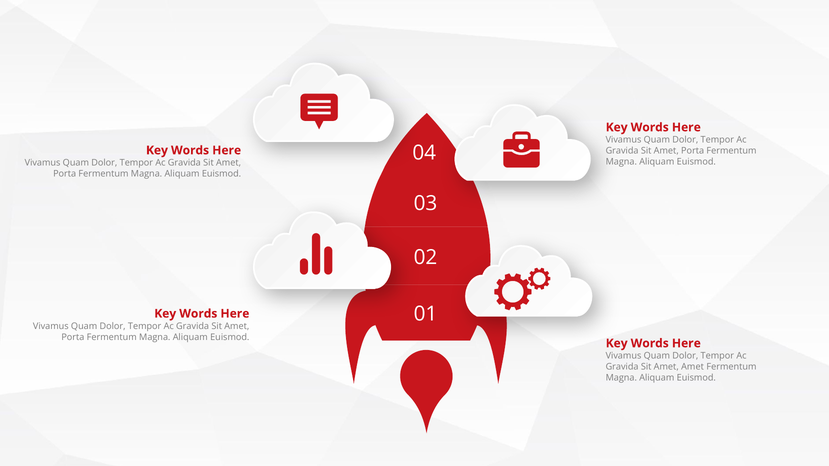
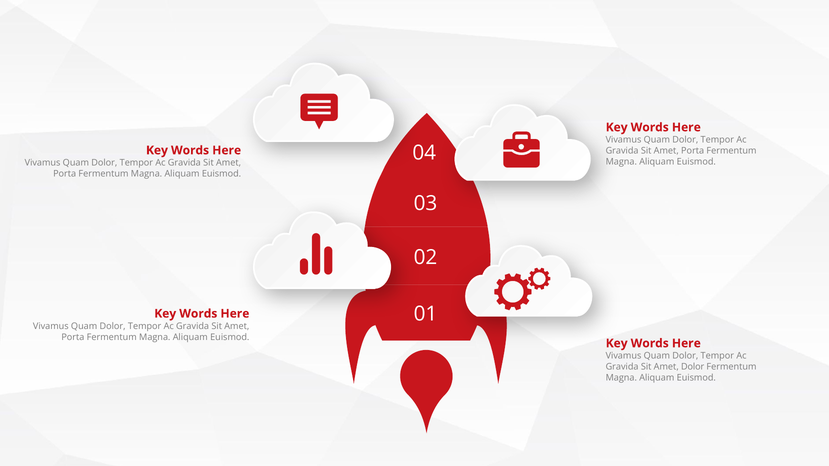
Amet Amet: Amet -> Dolor (693, 367)
